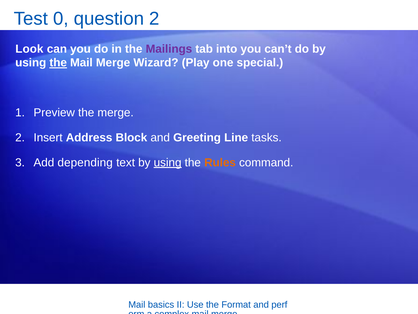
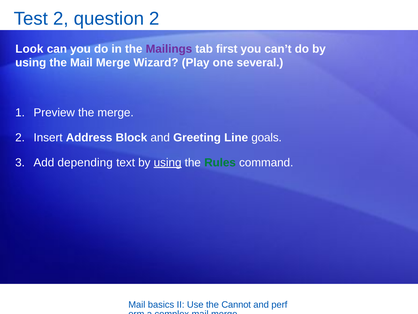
Test 0: 0 -> 2 (61, 19)
into: into -> first (227, 49)
the underline: present -> none (58, 63)
special: special -> several (260, 63)
tasks: tasks -> goals (267, 137)
Rules colour: orange -> green (220, 162)
Format: Format -> Cannot (236, 304)
